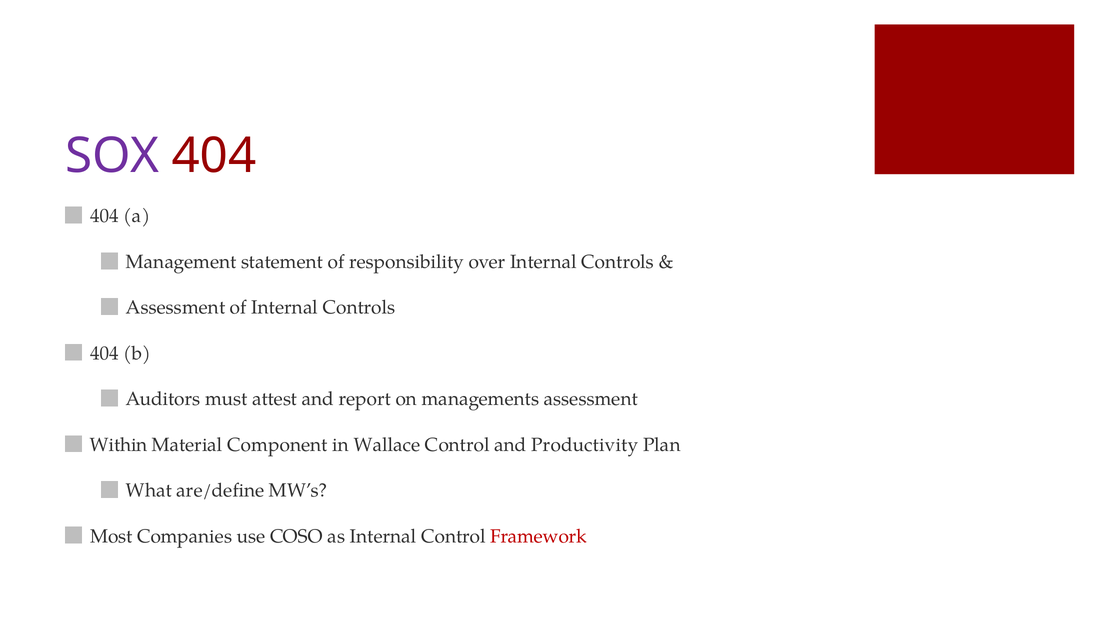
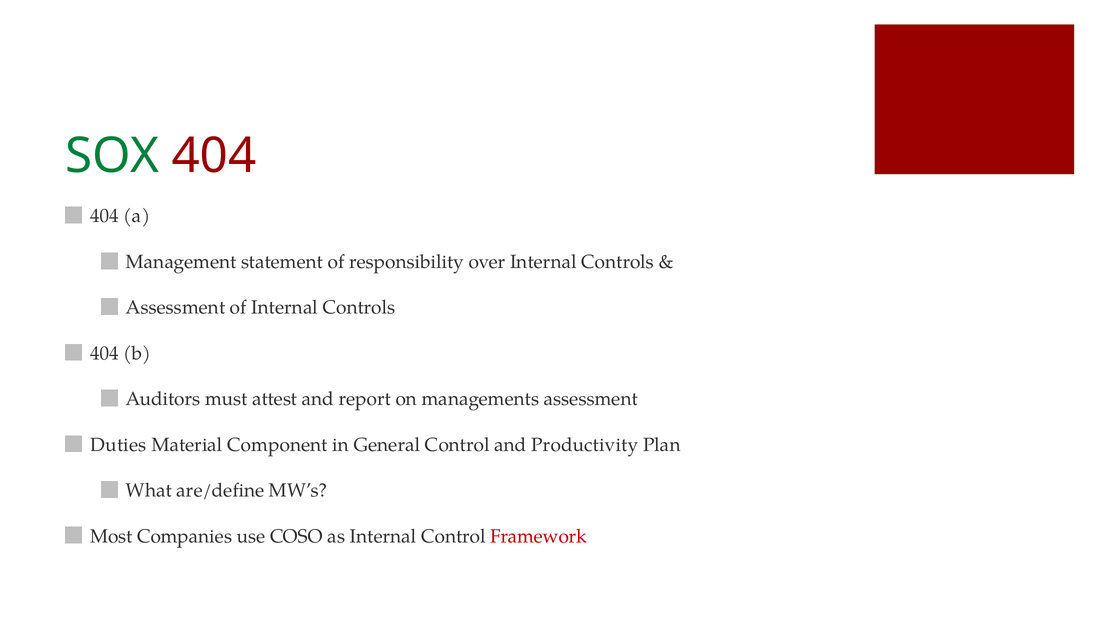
SOX colour: purple -> green (112, 156)
Within: Within -> Duties (118, 445)
Wallace: Wallace -> General (387, 445)
